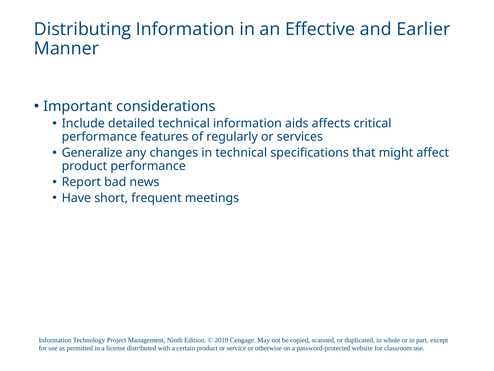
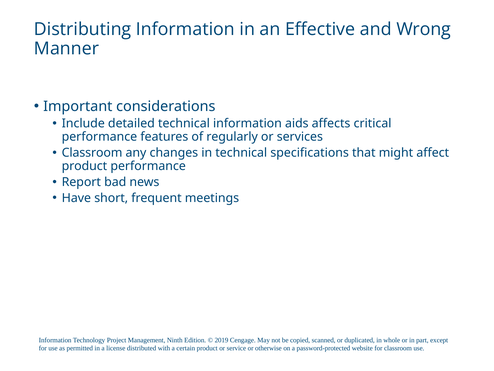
Earlier: Earlier -> Wrong (424, 29)
Generalize: Generalize -> Classroom (92, 153)
